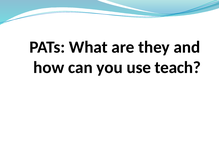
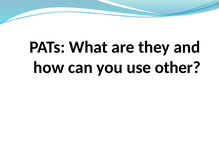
teach: teach -> other (178, 68)
